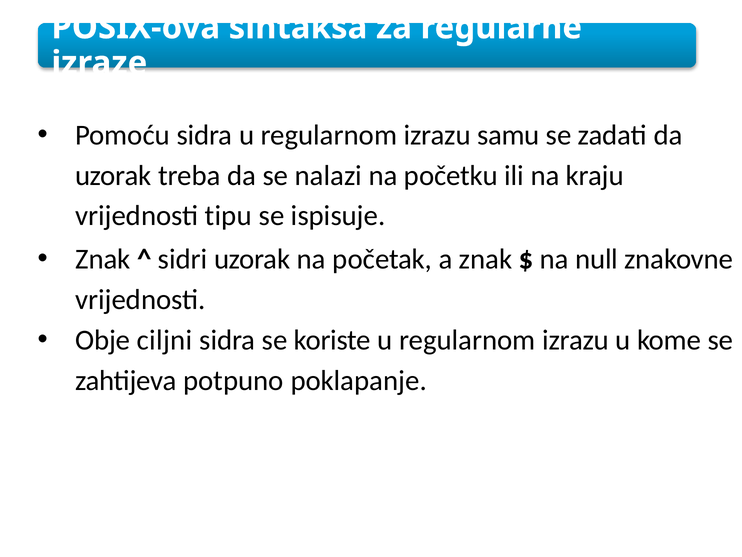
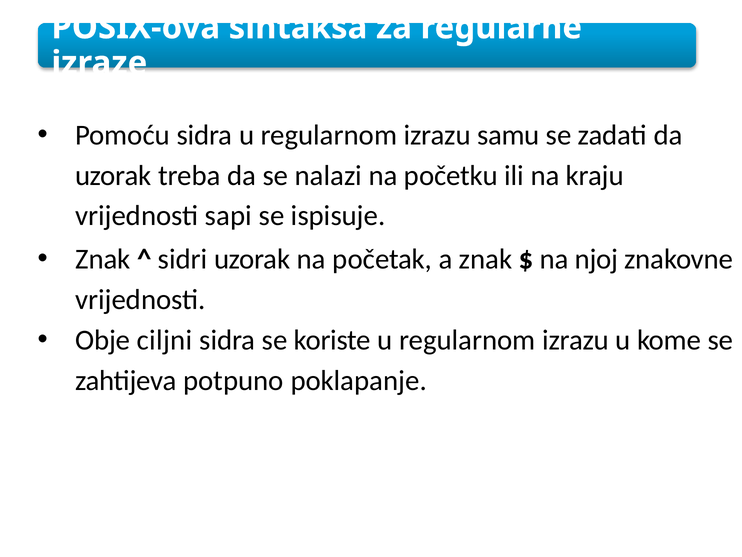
tipu: tipu -> sapi (228, 216)
null: null -> njoj (597, 259)
